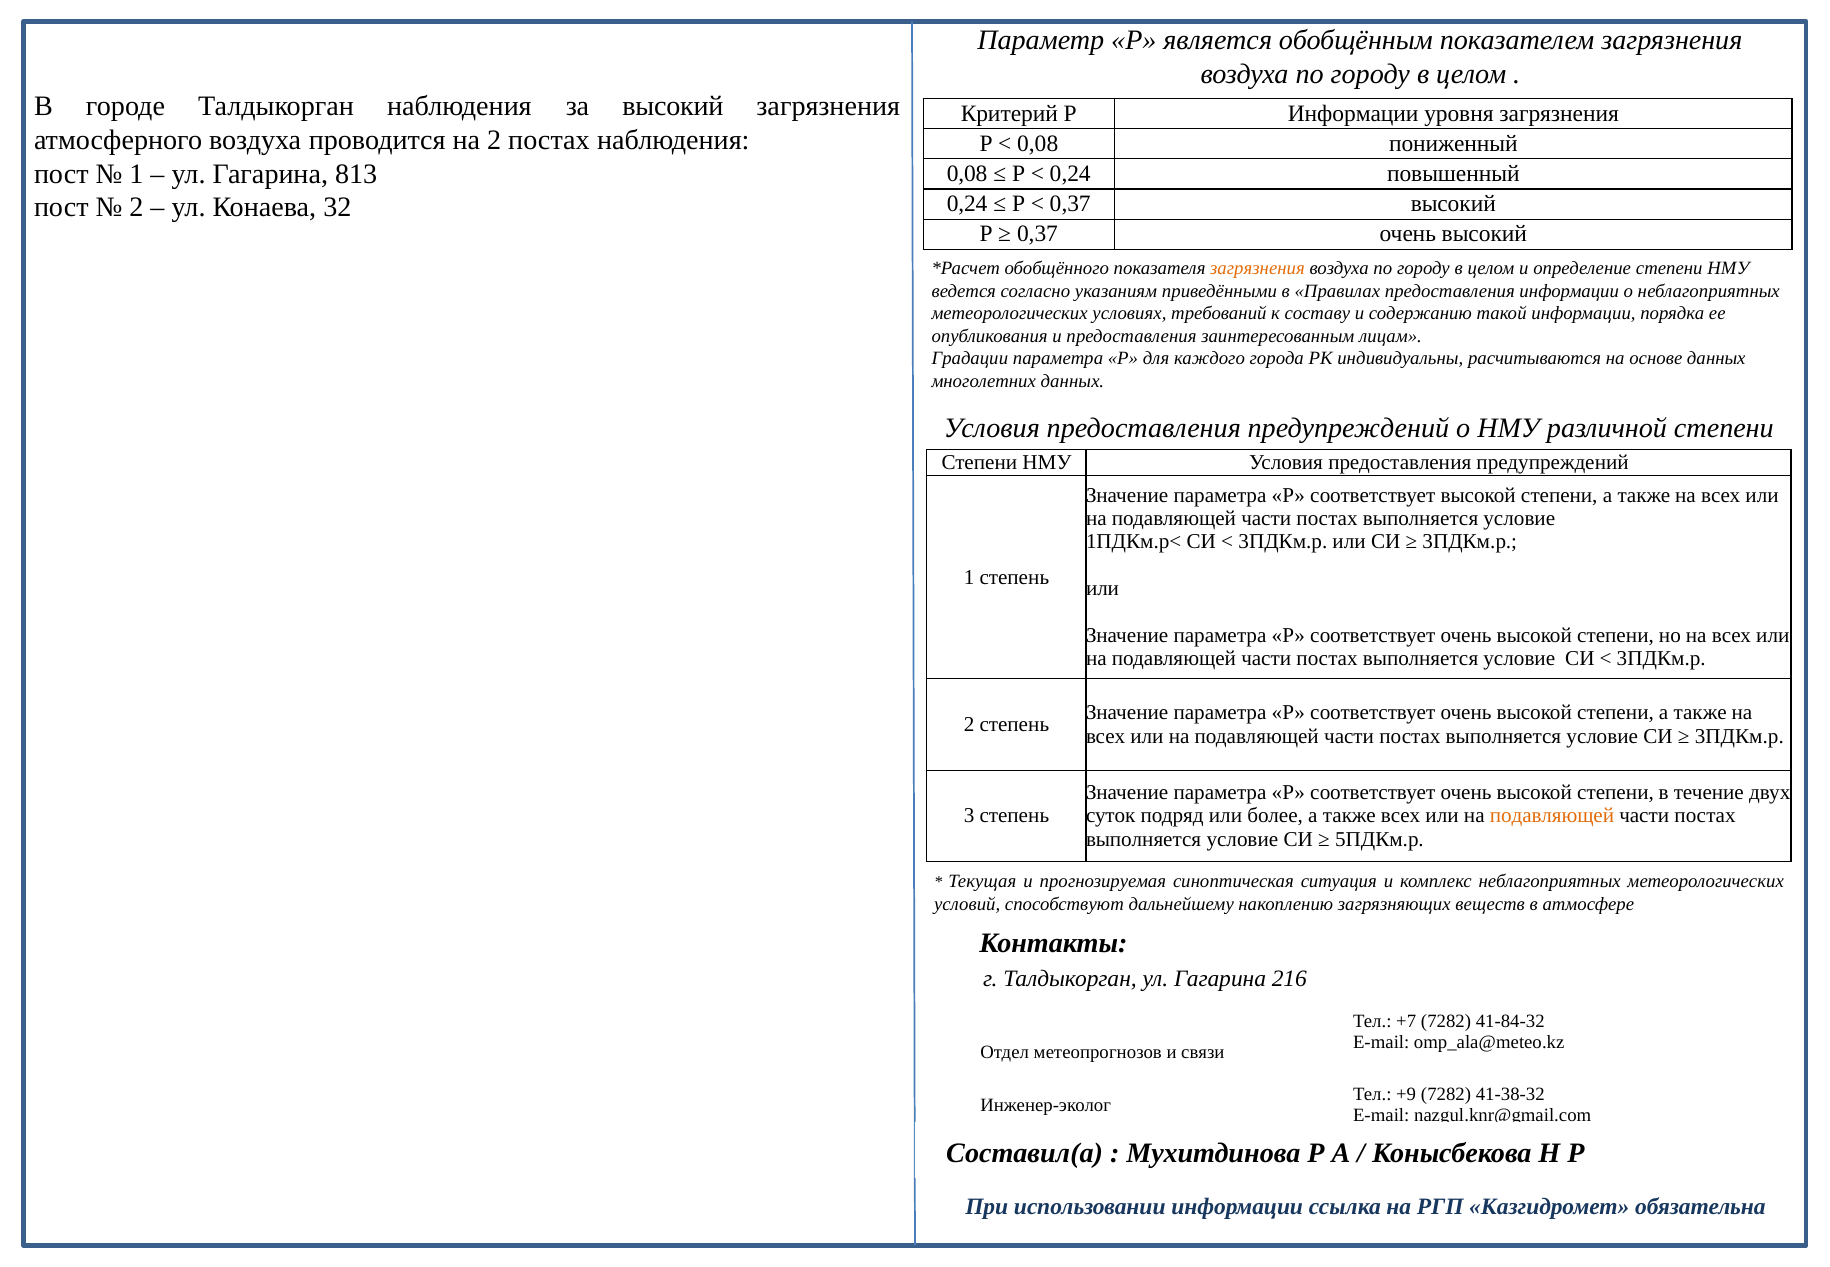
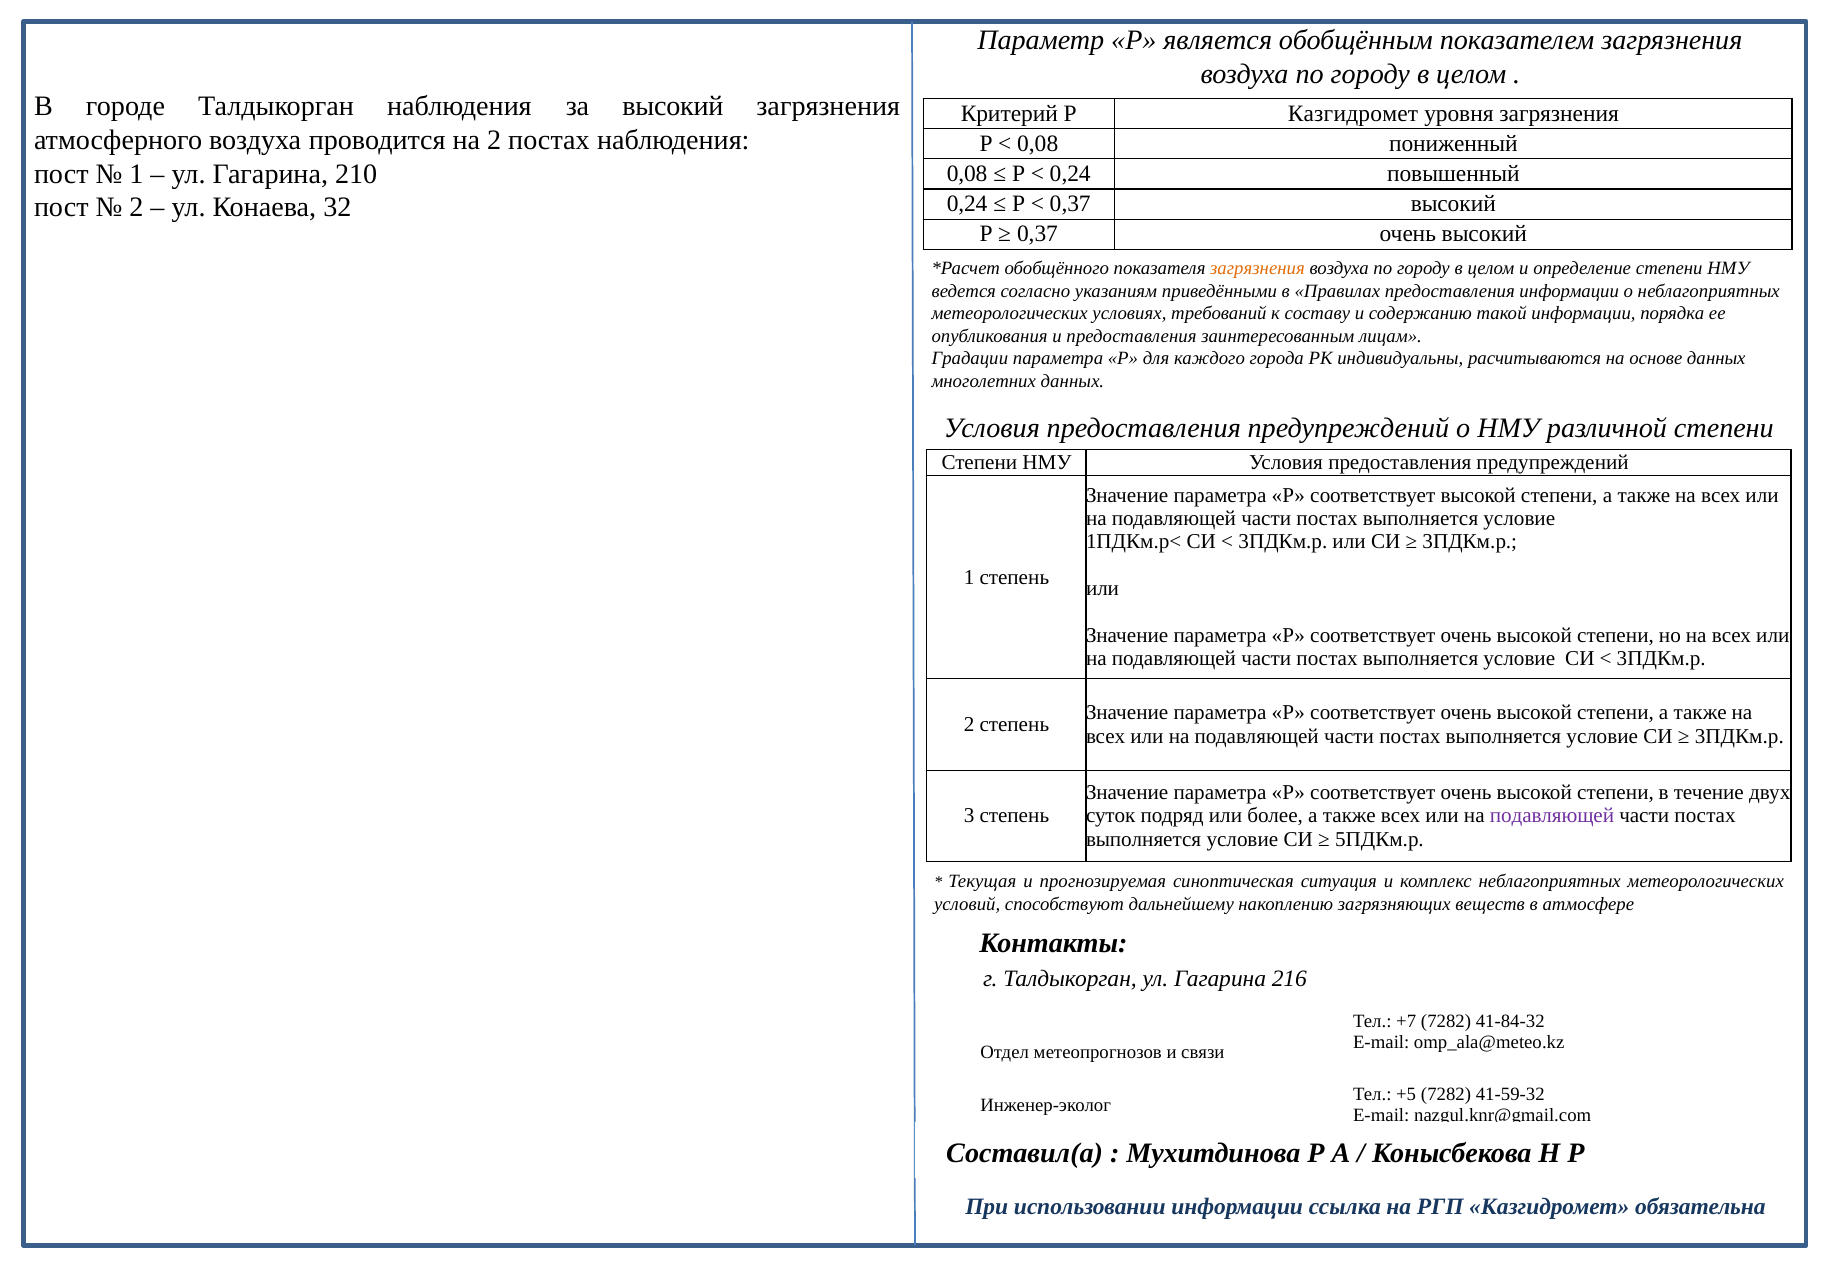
Р Информации: Информации -> Казгидромет (1353, 113)
813: 813 -> 210 (356, 174)
подавляющей colour: orange -> purple (1552, 816)
+9: +9 -> +5 (1406, 1094)
41-38-32: 41-38-32 -> 41-59-32 (1510, 1094)
